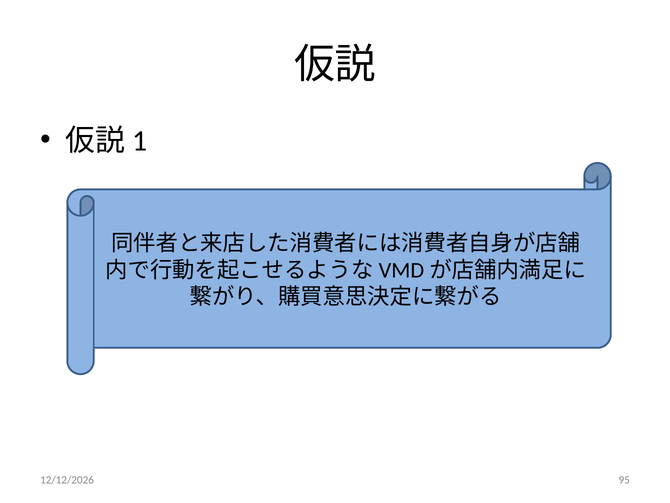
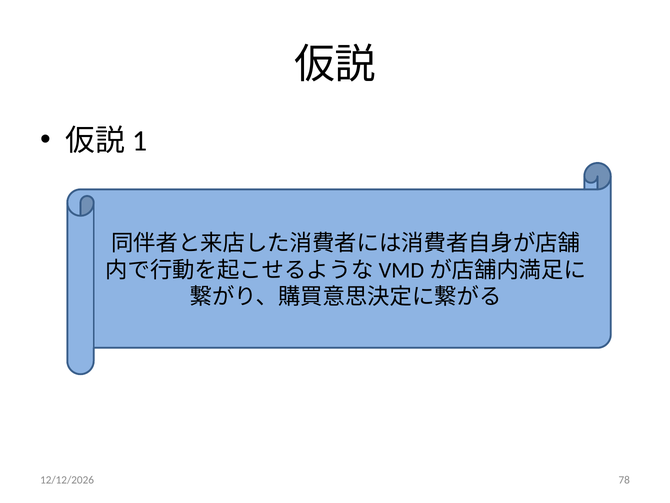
95: 95 -> 78 (624, 480)
